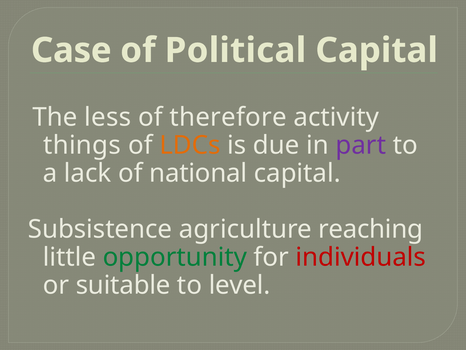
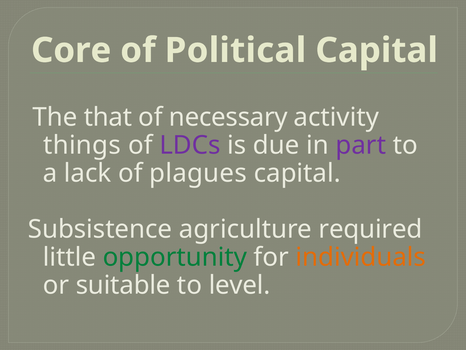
Case: Case -> Core (71, 50)
less: less -> that (108, 117)
therefore: therefore -> necessary (228, 117)
LDCs colour: orange -> purple (190, 145)
national: national -> plagues (198, 173)
reaching: reaching -> required (371, 229)
individuals colour: red -> orange (361, 257)
